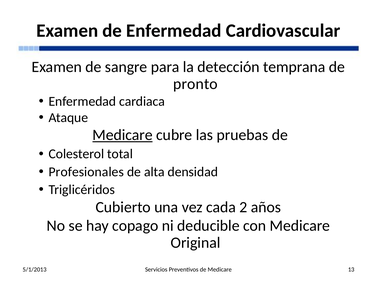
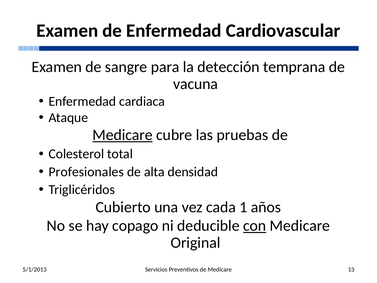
pronto: pronto -> vacuna (196, 84)
2: 2 -> 1 (243, 207)
con underline: none -> present (255, 225)
